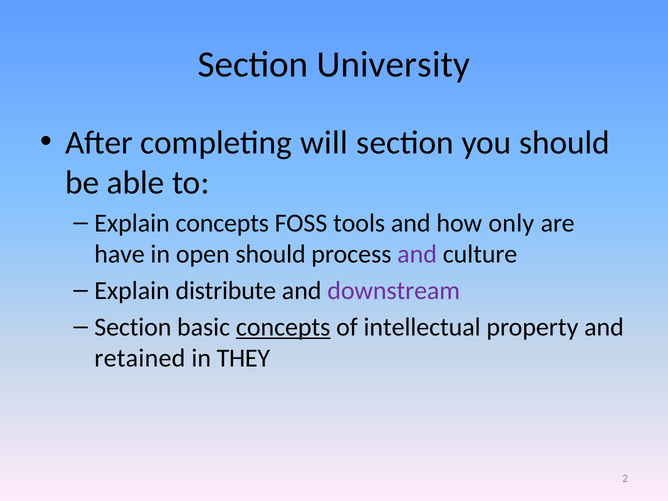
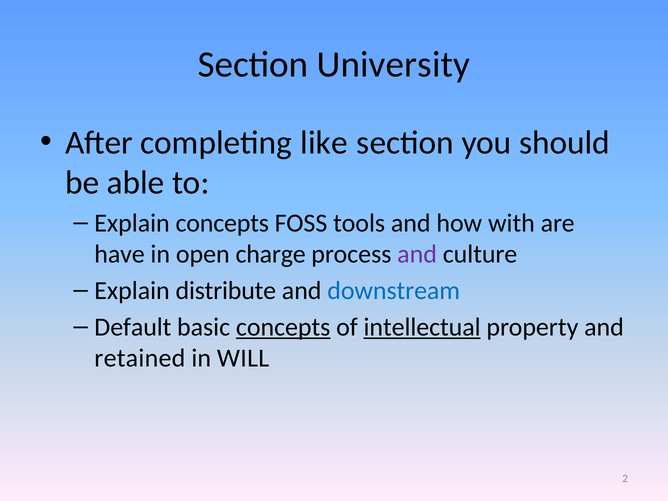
will: will -> like (324, 143)
only: only -> with (511, 223)
open should: should -> charge (271, 254)
downstream colour: purple -> blue (394, 291)
Section: Section -> Default (133, 327)
intellectual underline: none -> present (422, 327)
THEY: THEY -> WILL (243, 358)
